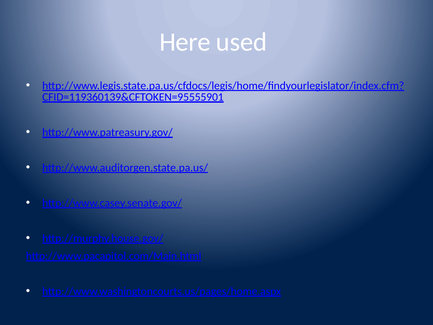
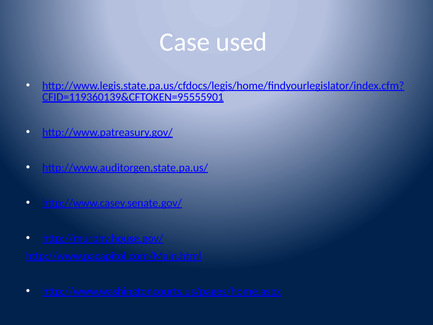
Here: Here -> Case (185, 42)
